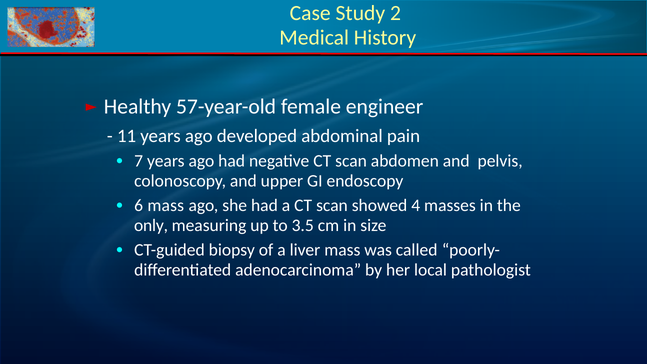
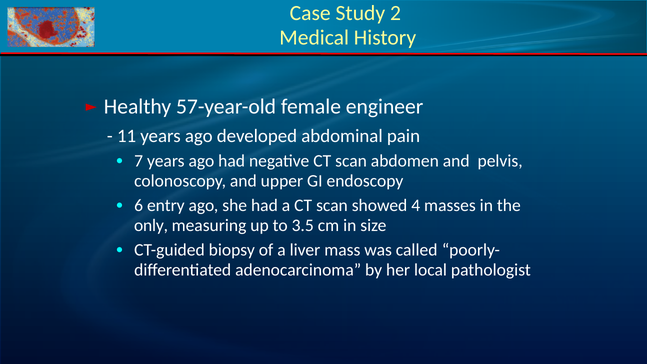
6 mass: mass -> entry (166, 205)
